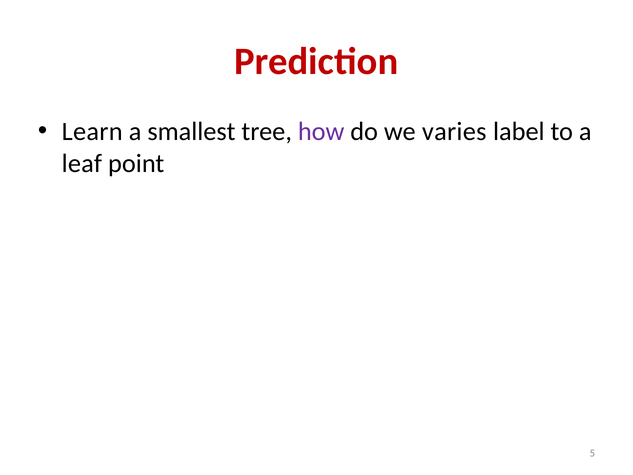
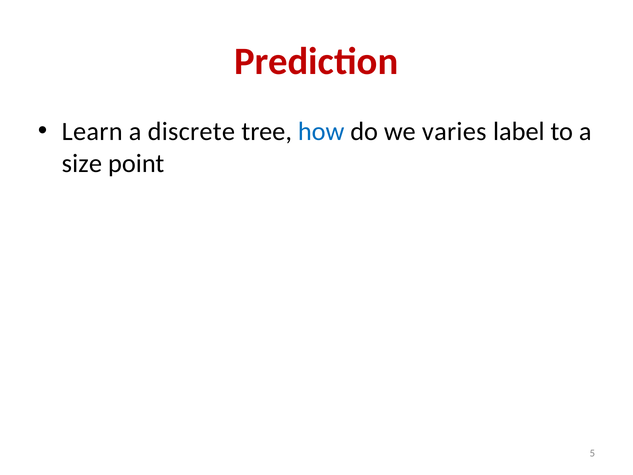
smallest: smallest -> discrete (191, 132)
how colour: purple -> blue (321, 132)
leaf: leaf -> size (82, 163)
